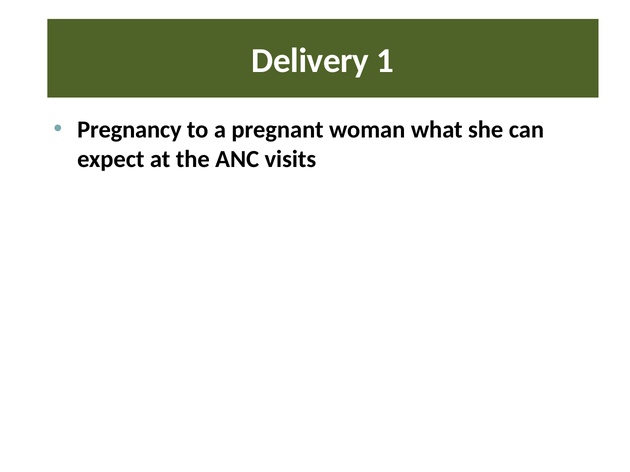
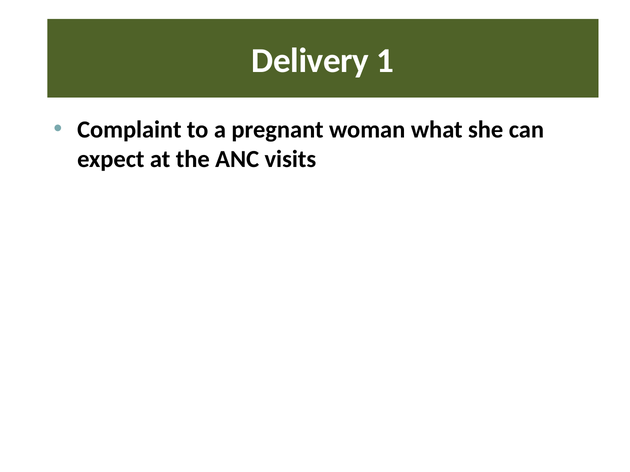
Pregnancy: Pregnancy -> Complaint (129, 130)
